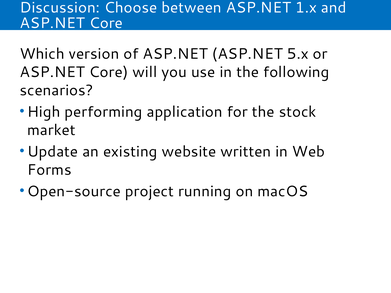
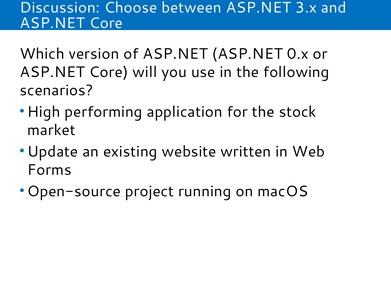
1.x: 1.x -> 3.x (306, 8)
5.x: 5.x -> 0.x (298, 54)
